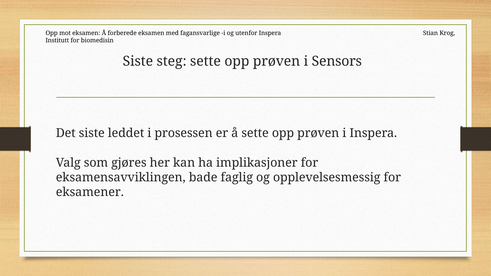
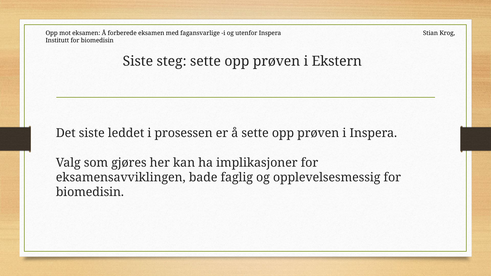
Sensors: Sensors -> Ekstern (337, 61)
eksamener: eksamener -> biomedisin (90, 192)
